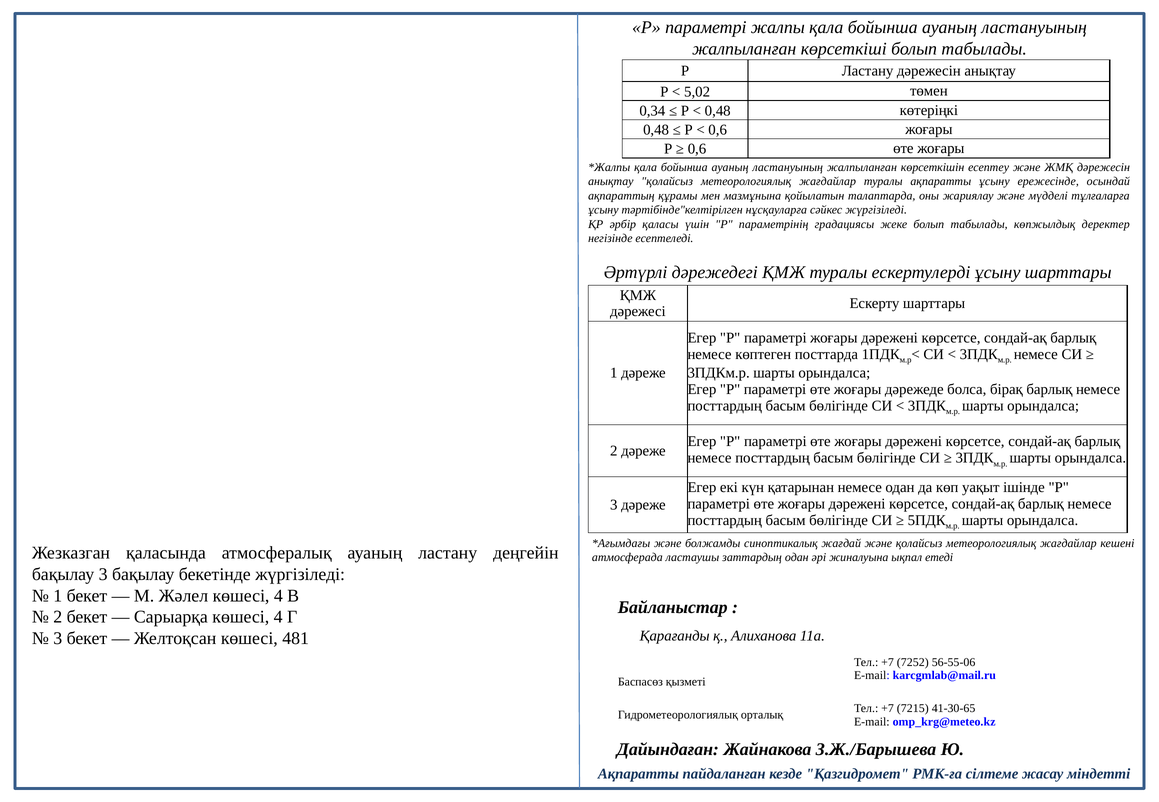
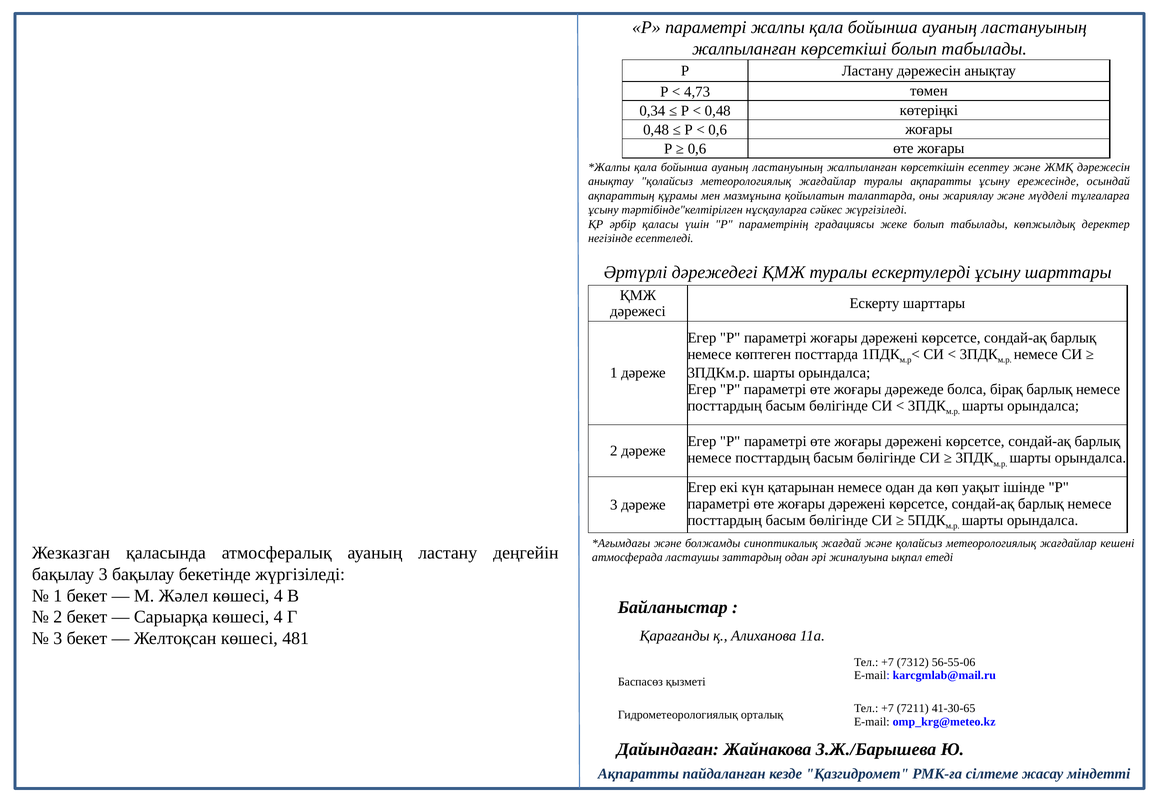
5,02: 5,02 -> 4,73 (697, 92)
7252: 7252 -> 7312 (913, 662)
7215: 7215 -> 7211 (913, 709)
